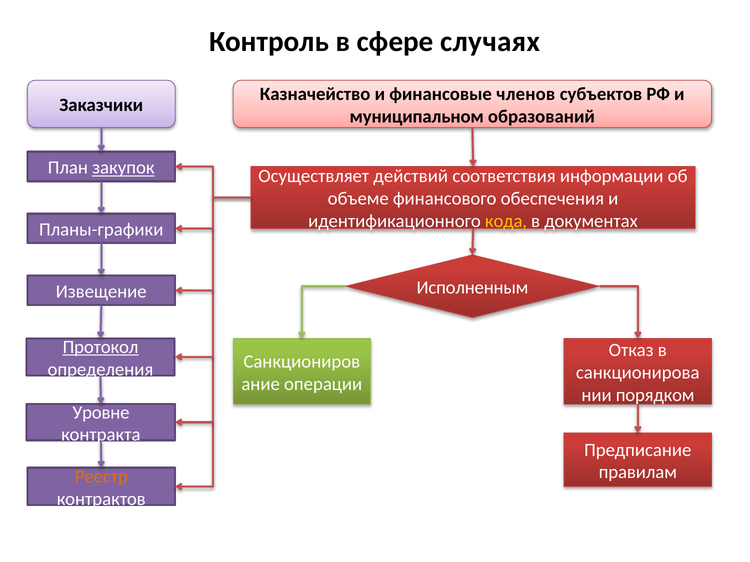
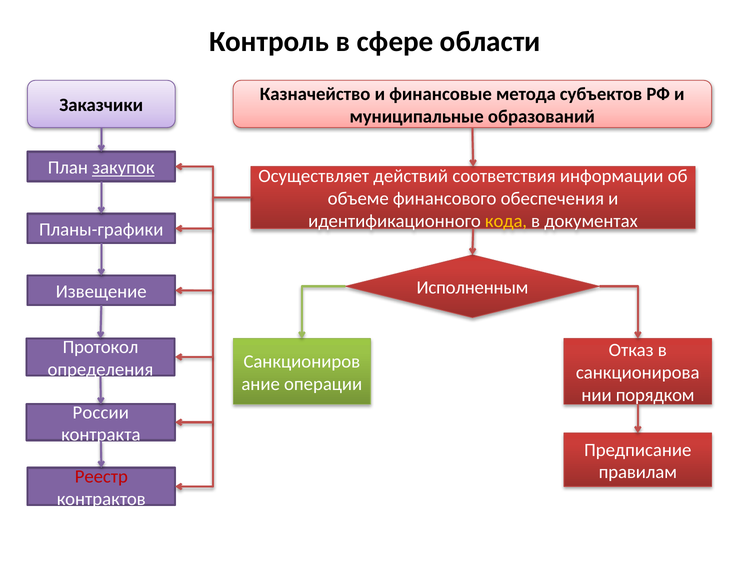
случаях: случаях -> области (490, 42)
членов: членов -> метода (526, 94)
муниципальном: муниципальном -> муниципальные (417, 117)
Протокол underline: present -> none (101, 347)
Уровне: Уровне -> России (101, 413)
Реестр colour: orange -> red (101, 477)
